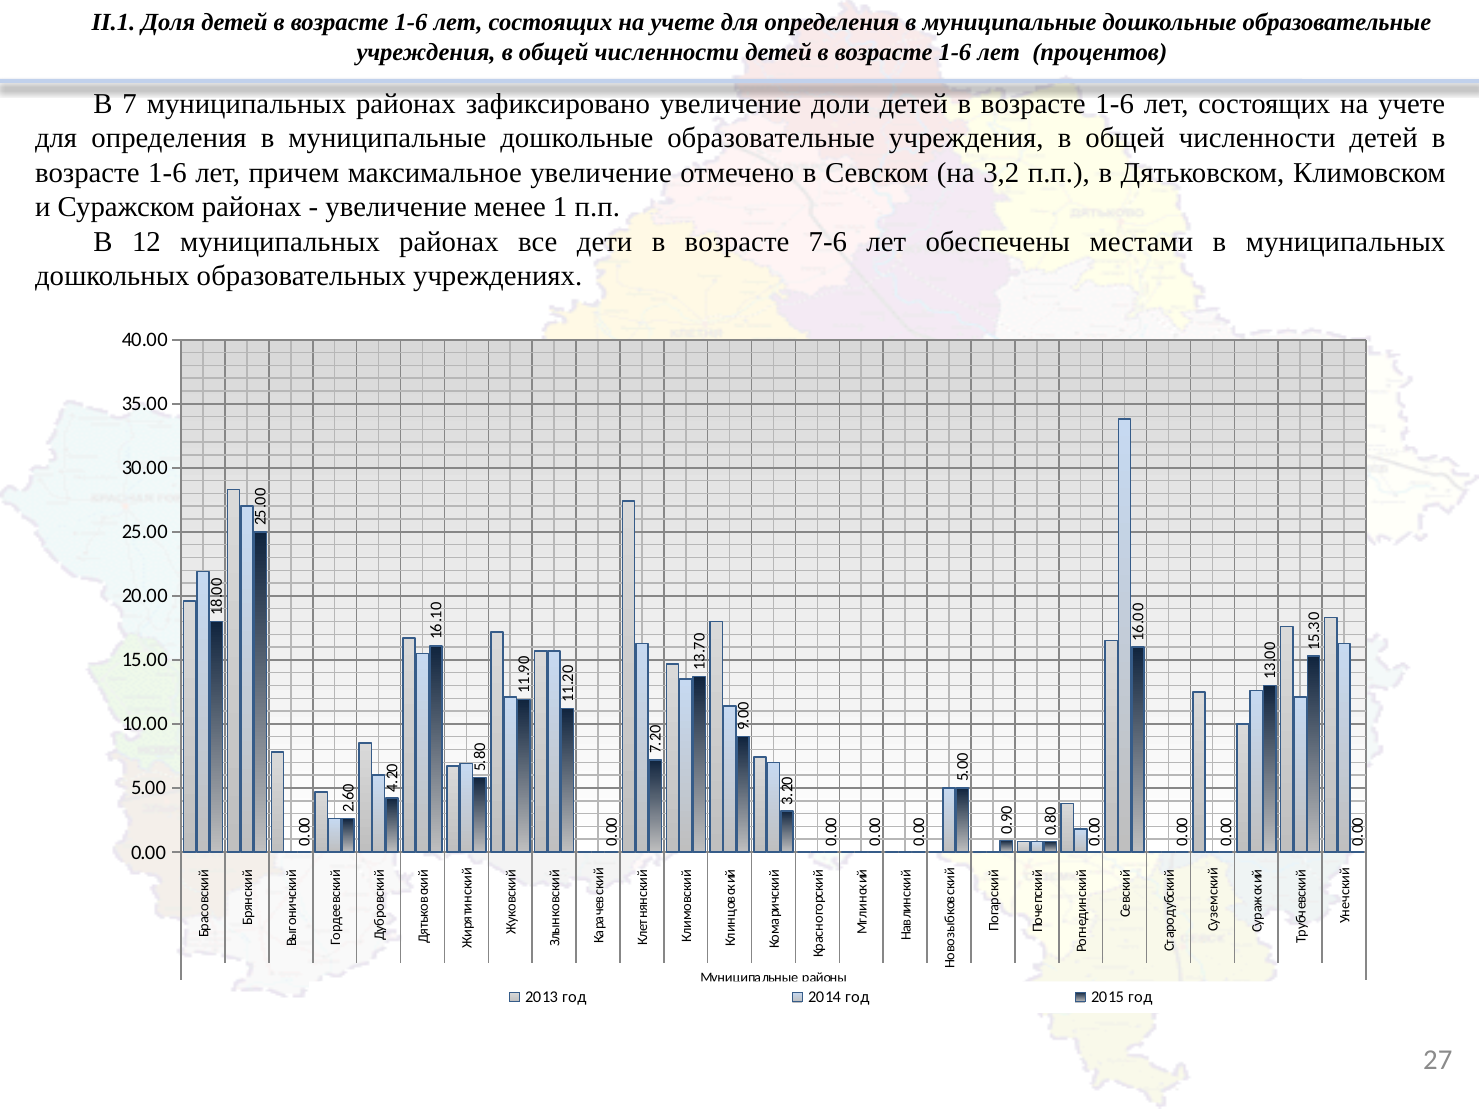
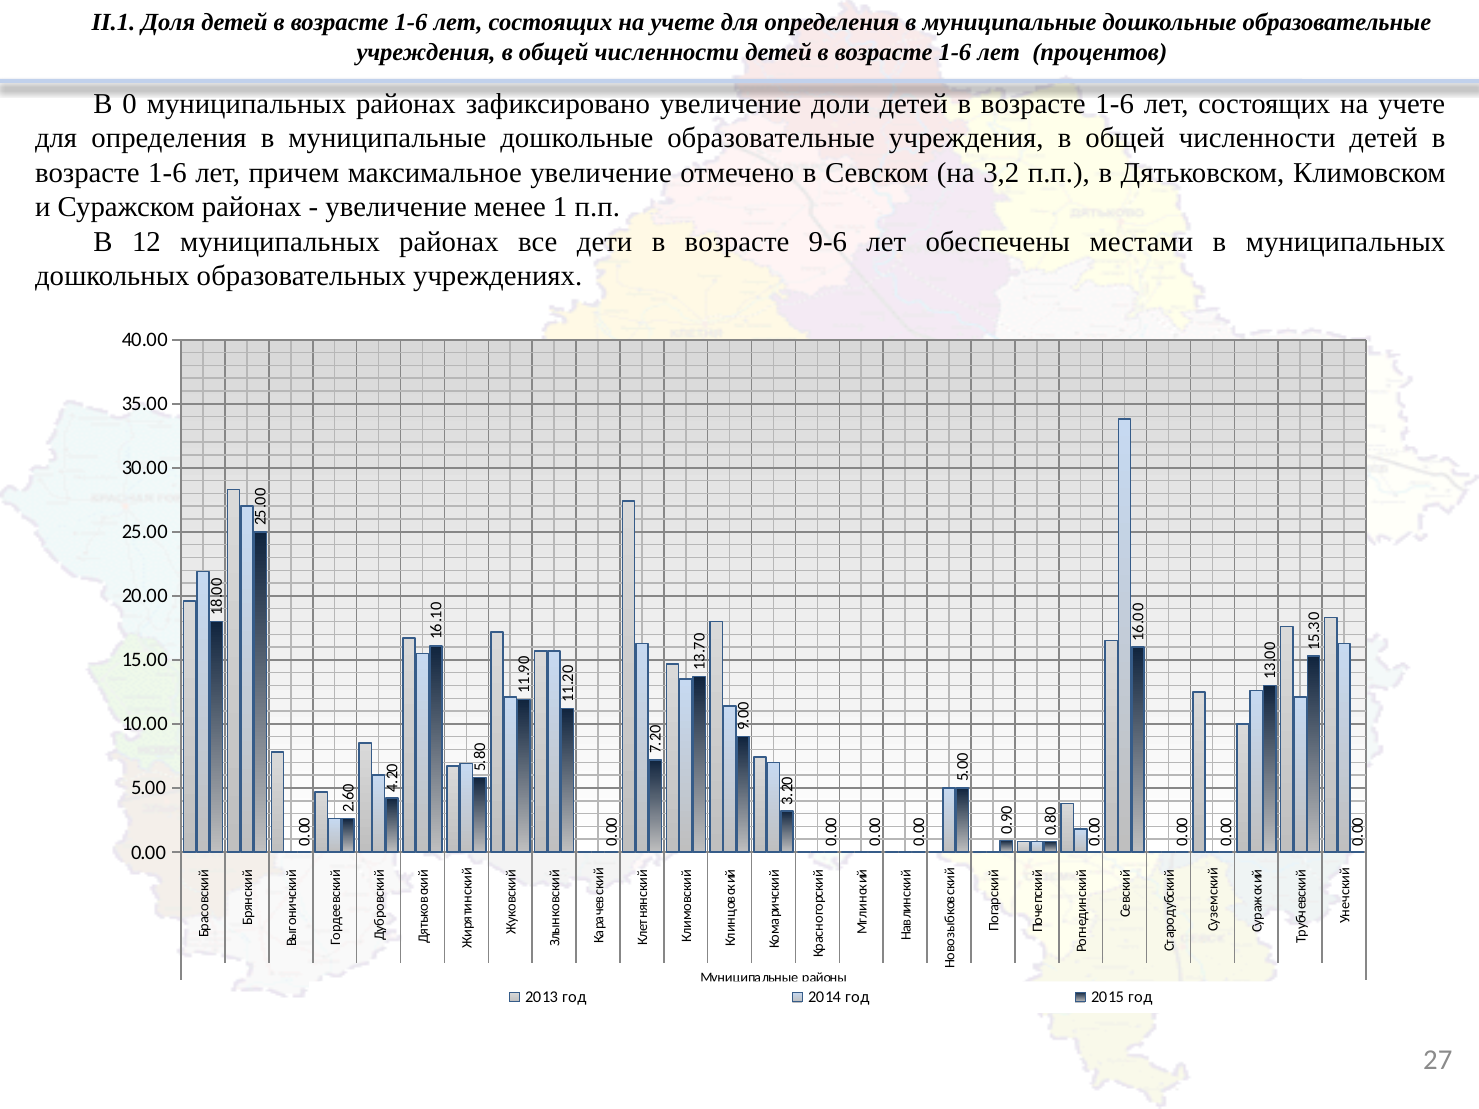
В 7: 7 -> 0 (130, 104)
7-6: 7-6 -> 9-6 (828, 242)
